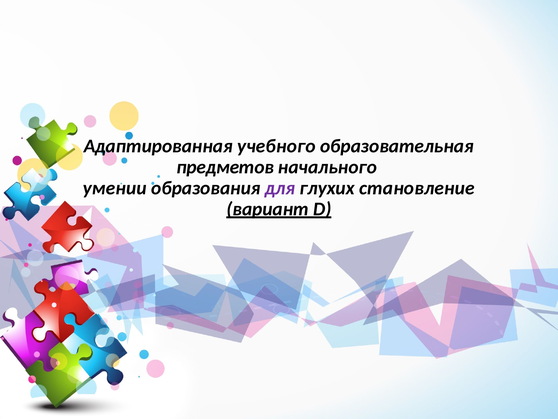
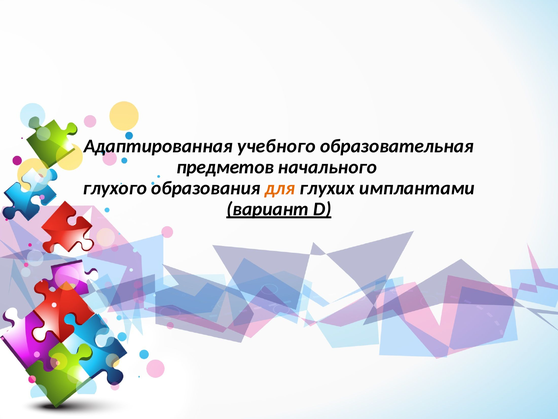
умении: умении -> глухого (115, 188)
для colour: purple -> orange (280, 188)
становление: становление -> имплантами (417, 188)
